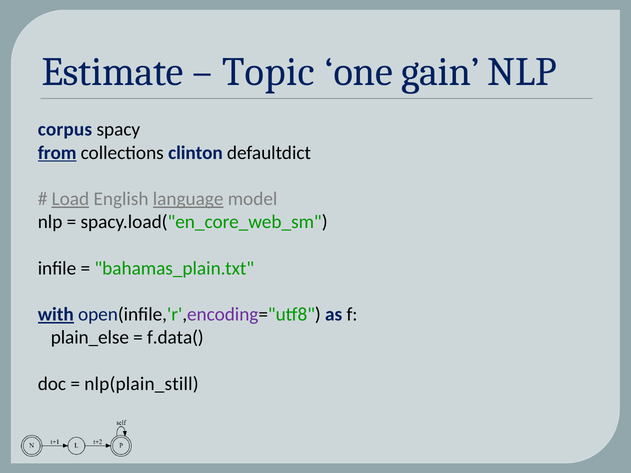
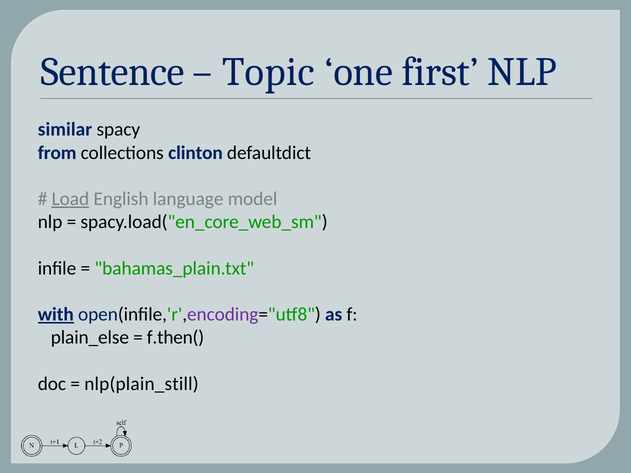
Estimate: Estimate -> Sentence (113, 72)
gain: gain -> first (440, 72)
corpus: corpus -> similar (65, 130)
from underline: present -> none (57, 153)
language underline: present -> none (188, 199)
f.data(: f.data( -> f.then( (175, 338)
